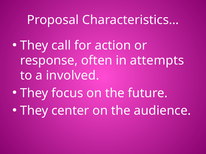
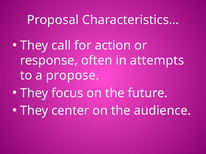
involved: involved -> propose (73, 76)
